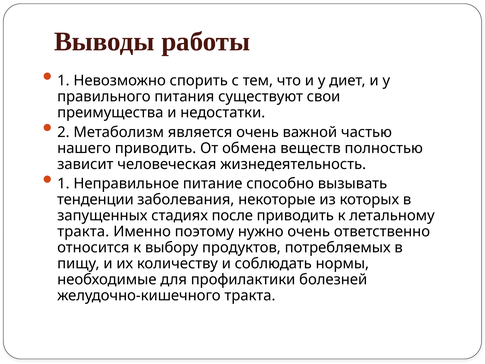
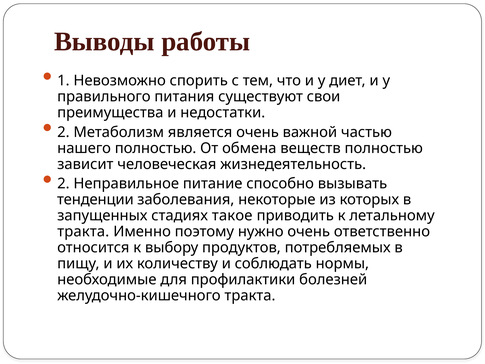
нашего приводить: приводить -> полностью (156, 148)
1: 1 -> 2 (63, 184)
после: после -> такое (232, 216)
